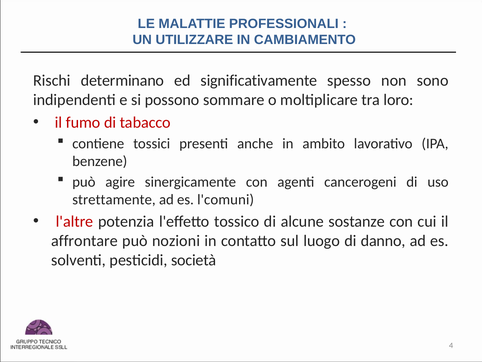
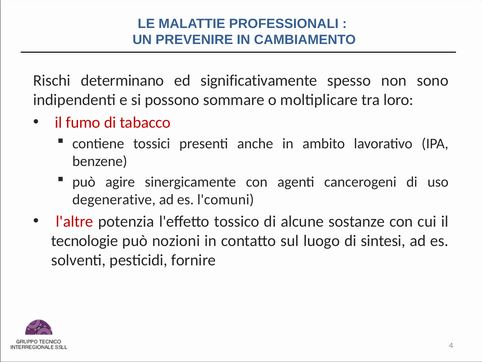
UTILIZZARE: UTILIZZARE -> PREVENIRE (194, 40)
strettamente: strettamente -> degenerative (114, 199)
affrontare: affrontare -> tecnologie (85, 241)
danno: danno -> sintesi (383, 241)
società: società -> fornire (194, 260)
